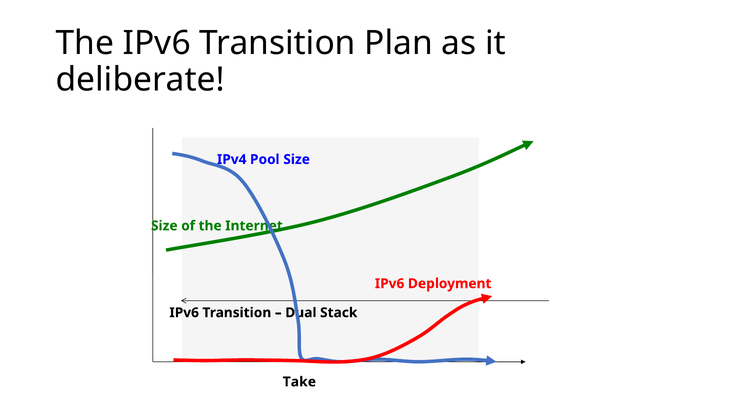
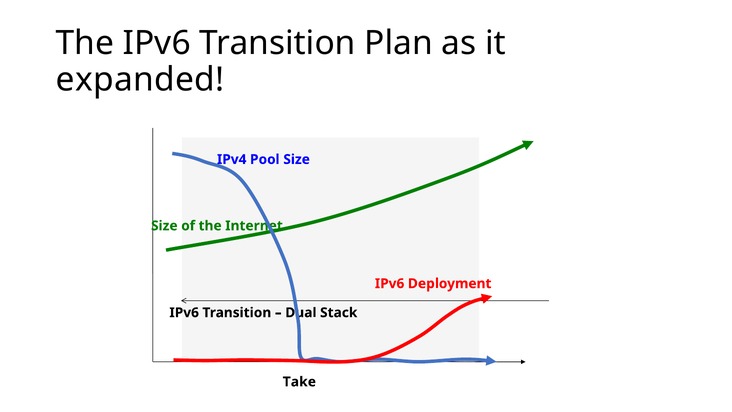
deliberate: deliberate -> expanded (140, 80)
